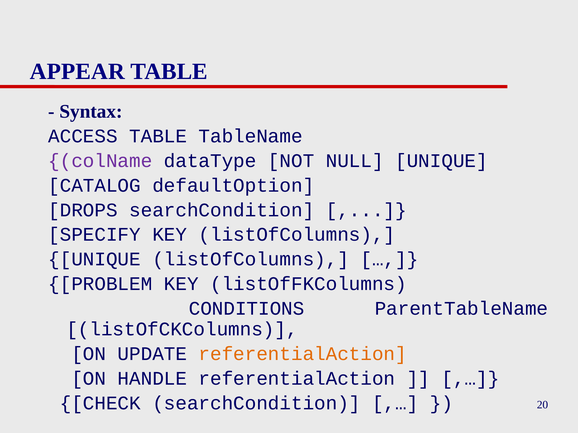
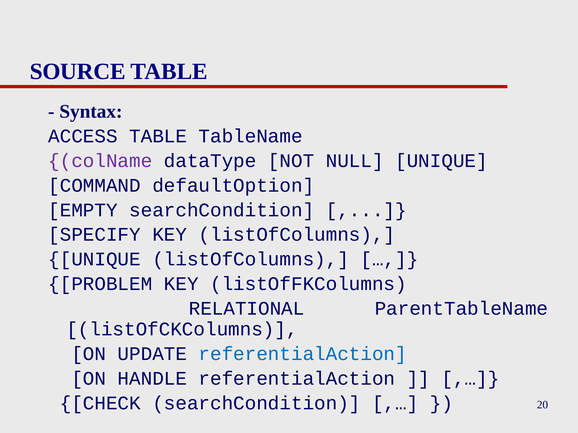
APPEAR: APPEAR -> SOURCE (78, 71)
CATALOG: CATALOG -> COMMAND (95, 186)
DROPS: DROPS -> EMPTY (83, 210)
CONDITIONS: CONDITIONS -> RELATIONAL (247, 309)
referentialAction colour: orange -> blue (303, 354)
